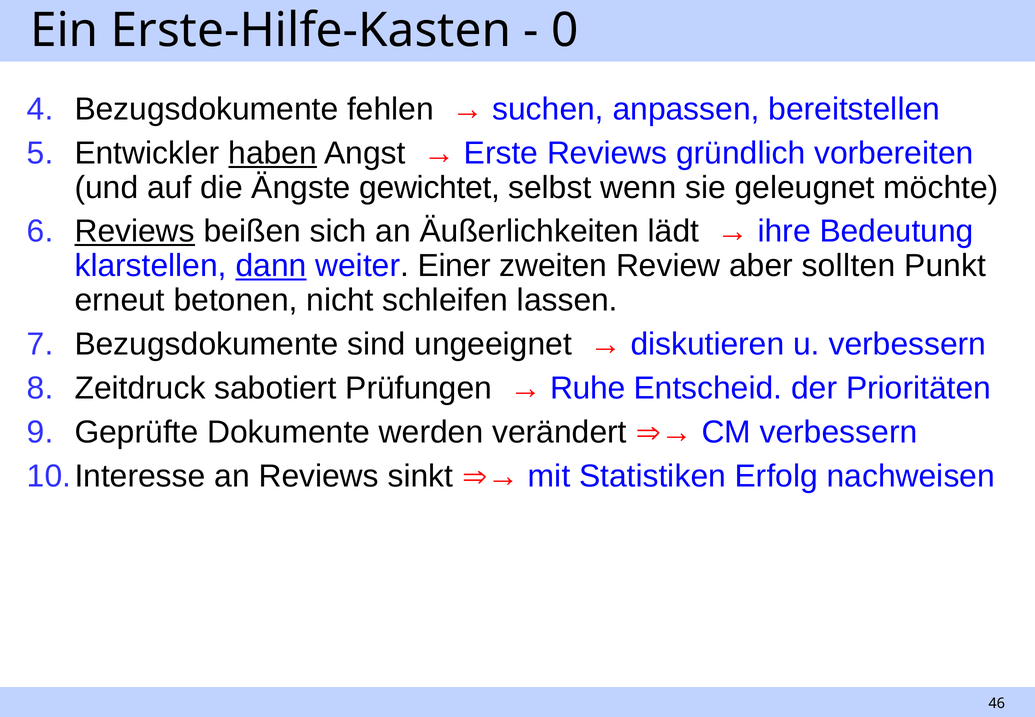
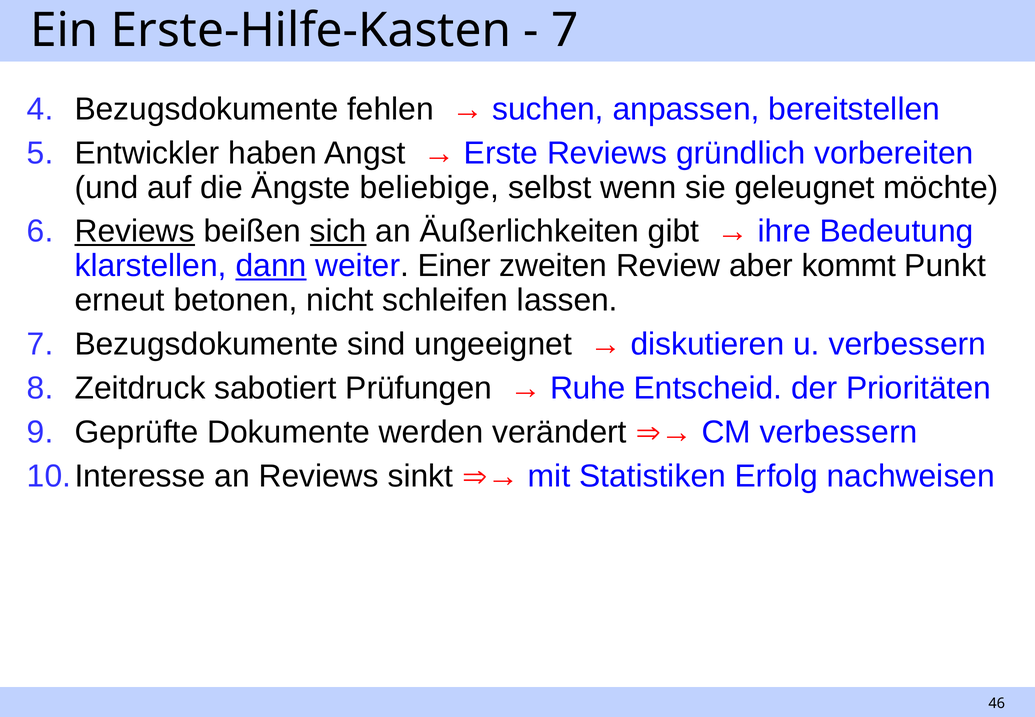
0: 0 -> 7 (565, 30)
haben underline: present -> none (273, 153)
gewichtet: gewichtet -> beliebige (429, 187)
sich underline: none -> present (338, 231)
lädt: lädt -> gibt (674, 231)
sollten: sollten -> kommt (849, 266)
